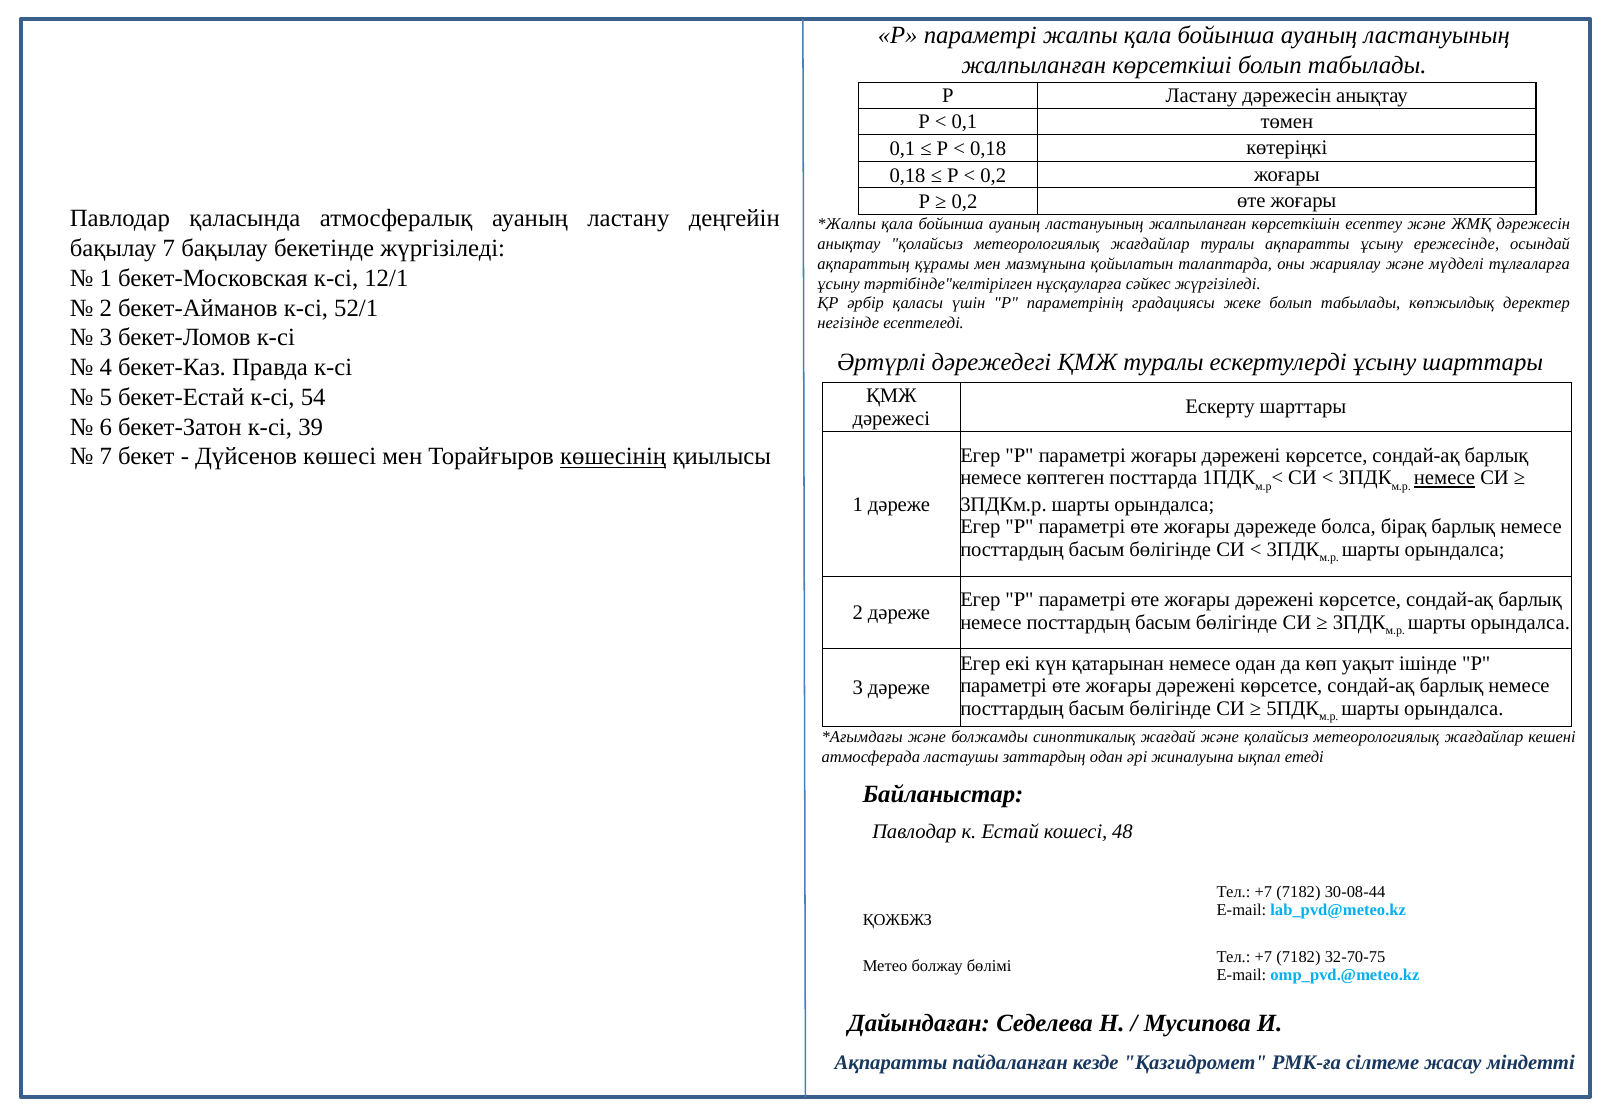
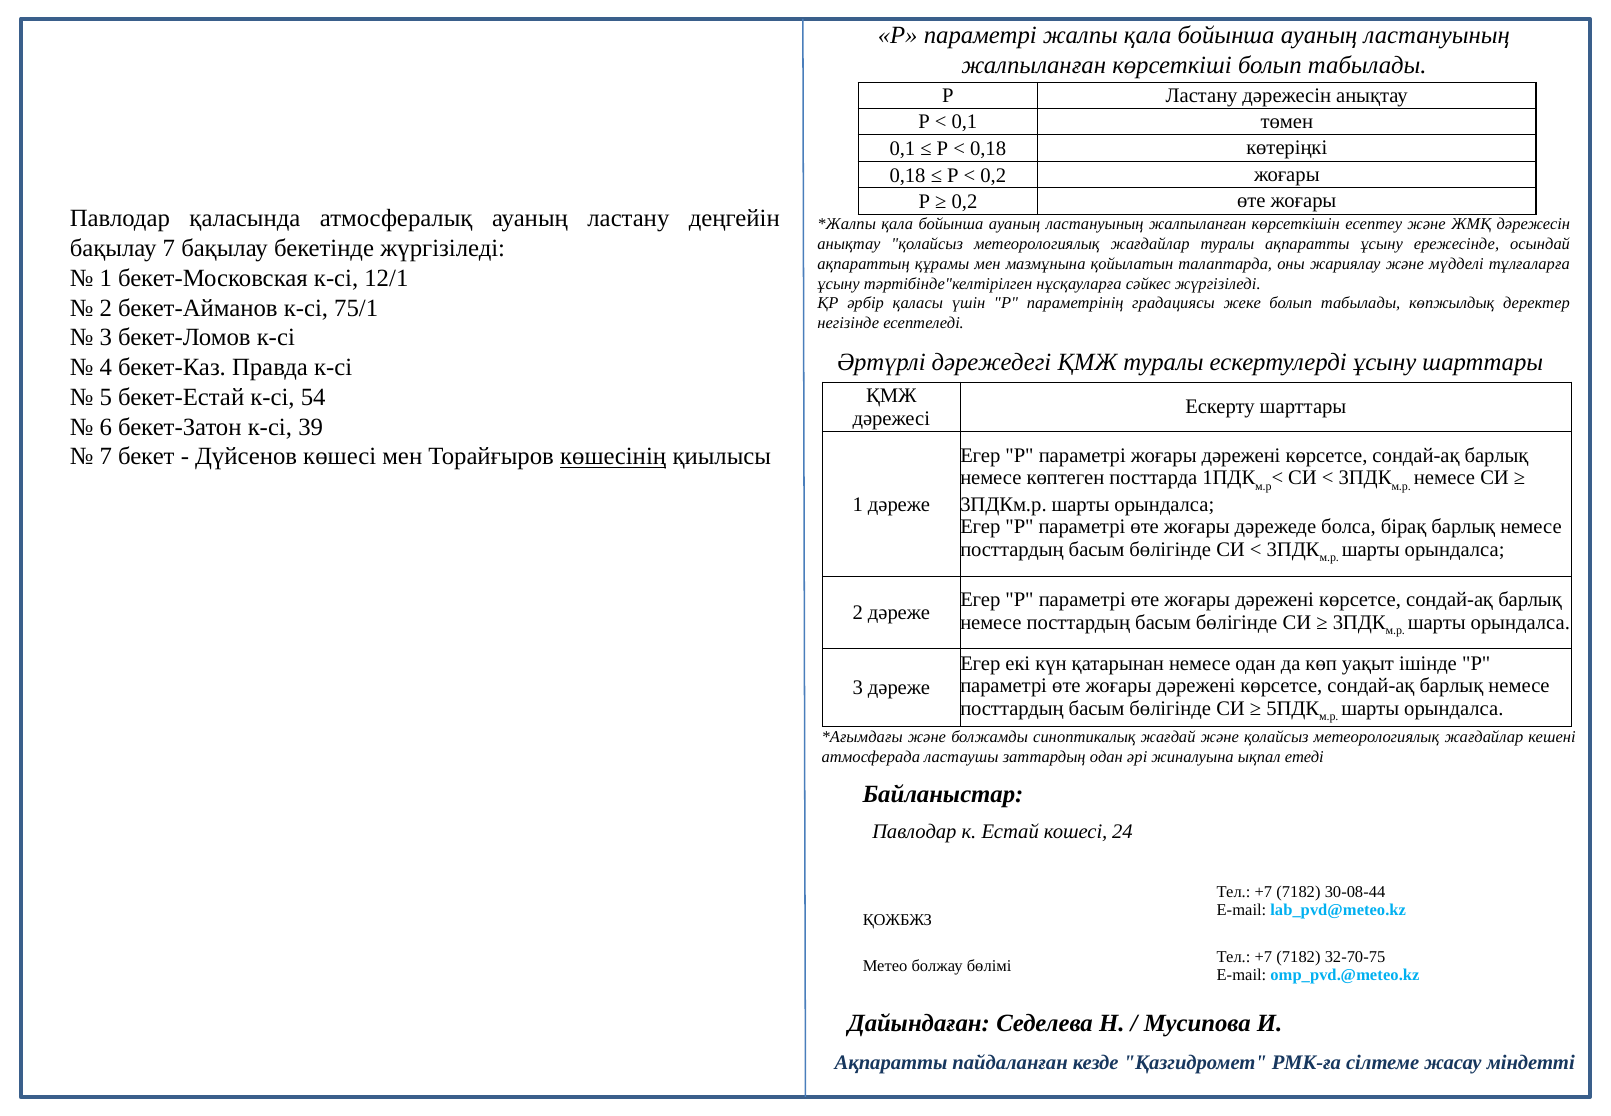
52/1: 52/1 -> 75/1 (356, 308)
немесе underline: present -> none (1444, 478)
48: 48 -> 24 (1122, 831)
